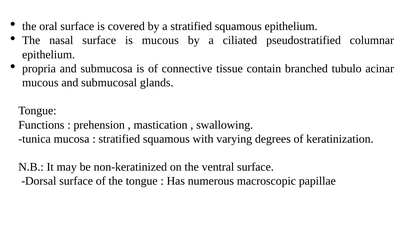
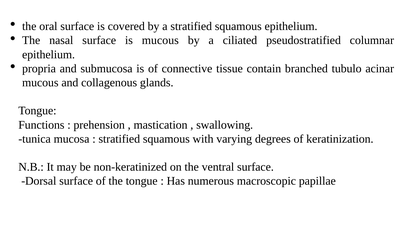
submucosal: submucosal -> collagenous (109, 83)
